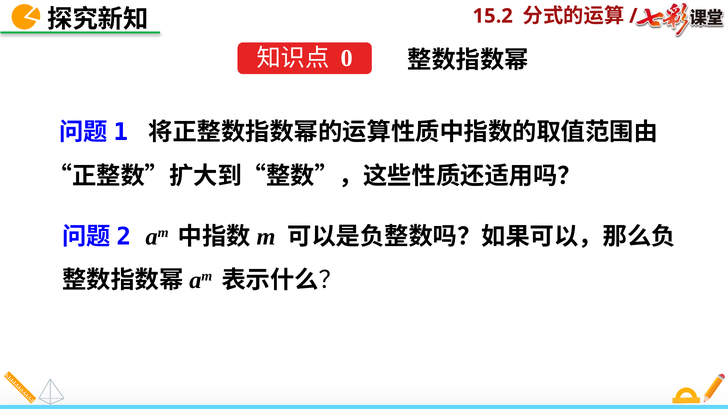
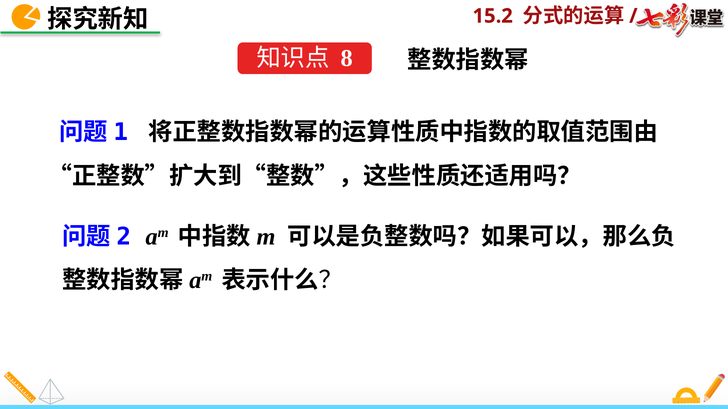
0: 0 -> 8 (347, 59)
